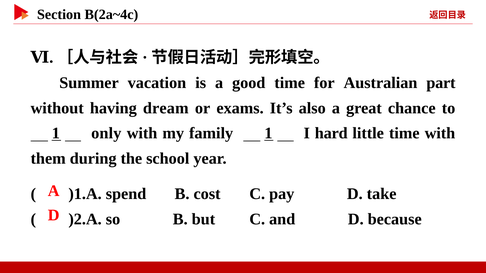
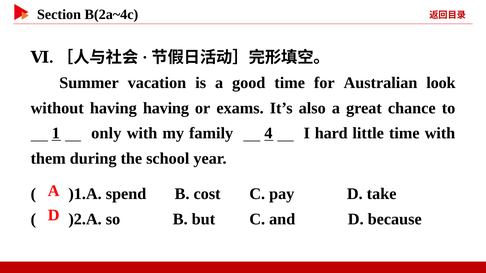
part: part -> look (441, 83)
having dream: dream -> having (166, 108)
family 1: 1 -> 4 (268, 133)
